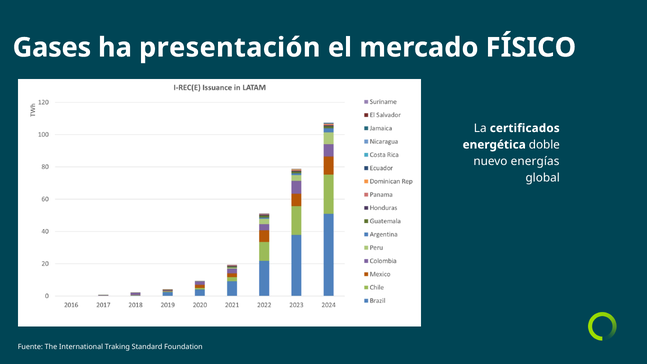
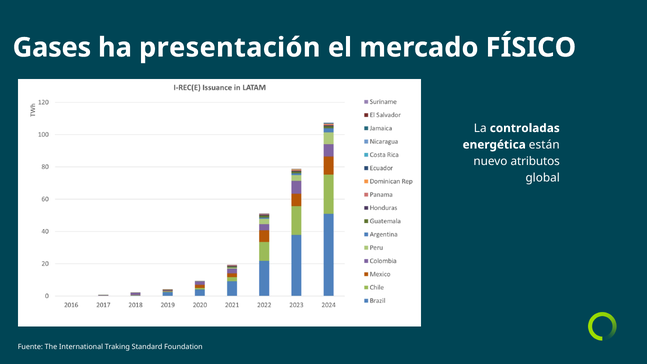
certificados: certificados -> controladas (525, 128)
doble: doble -> están (544, 145)
energías: energías -> atributos (535, 161)
